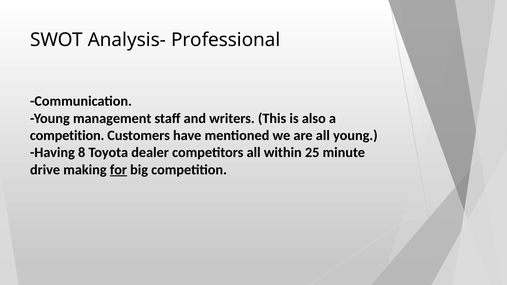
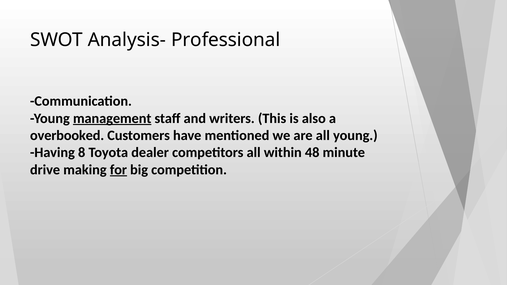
management underline: none -> present (112, 118)
competition: competition -> overbooked (67, 136)
25: 25 -> 48 (312, 153)
